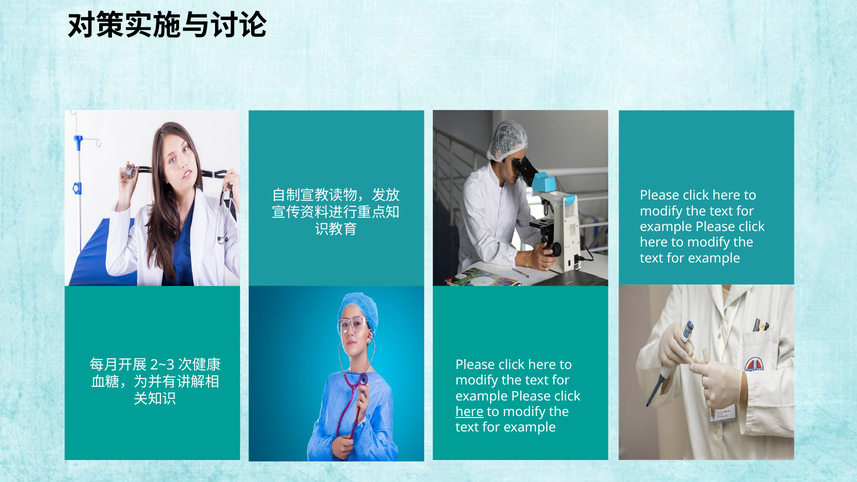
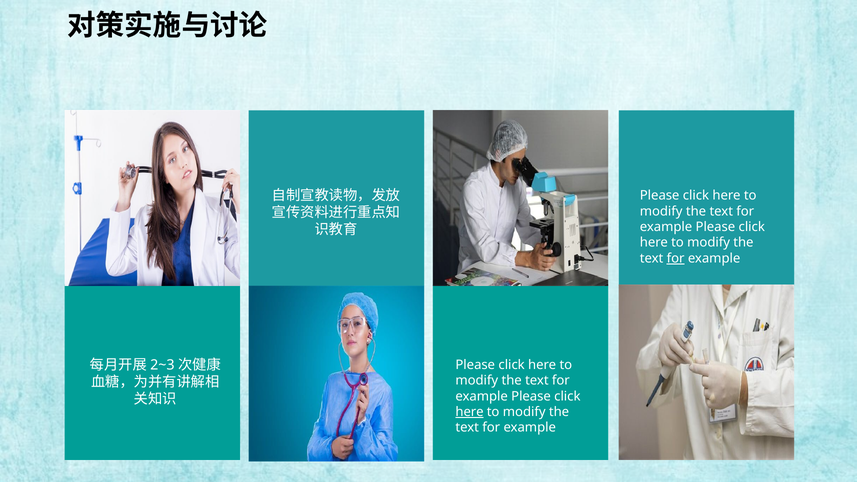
for underline: none -> present (676, 258)
